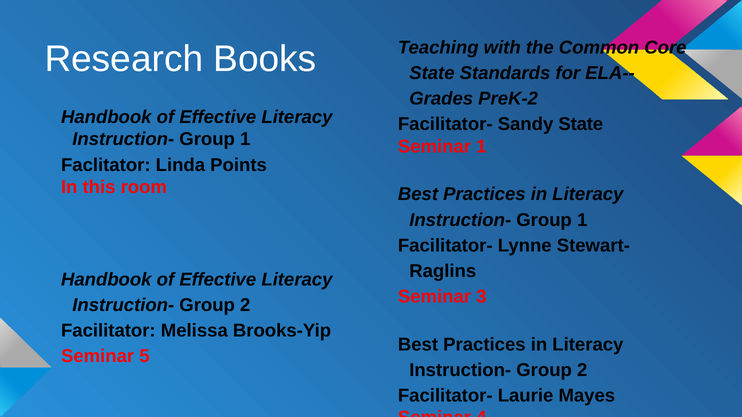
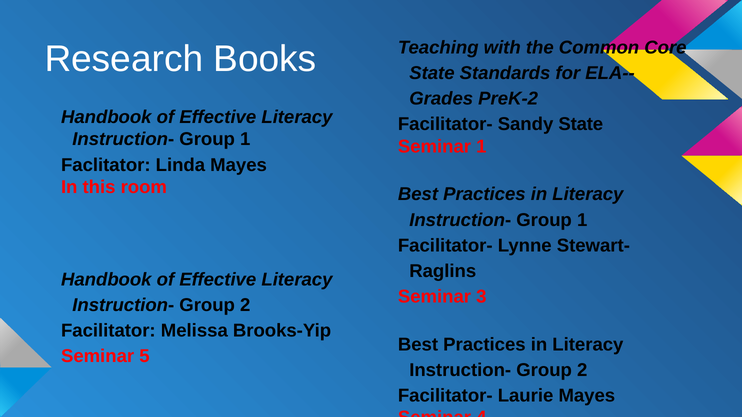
Linda Points: Points -> Mayes (239, 165)
